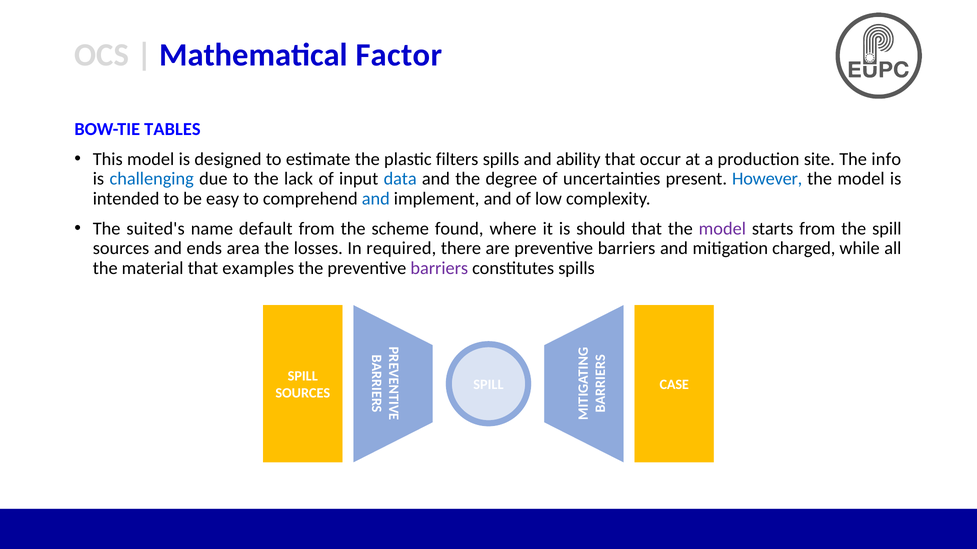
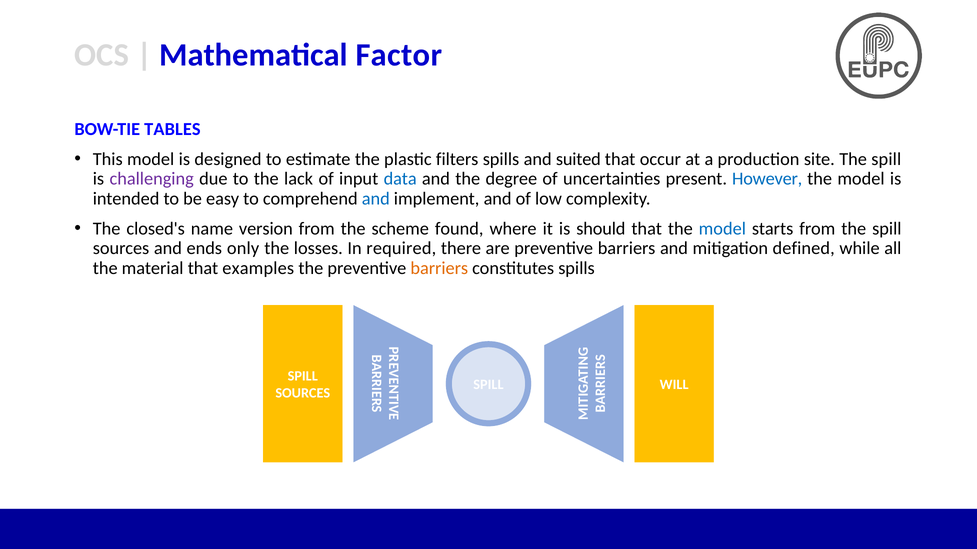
ability: ability -> suited (578, 159)
site The info: info -> spill (886, 159)
challenging colour: blue -> purple (152, 179)
suited's: suited's -> closed's (156, 229)
default: default -> version (266, 229)
model colour: purple -> blue (722, 229)
area: area -> only (243, 249)
charged: charged -> defined (804, 249)
barriers colour: purple -> orange (439, 268)
CASE: CASE -> WILL (674, 385)
